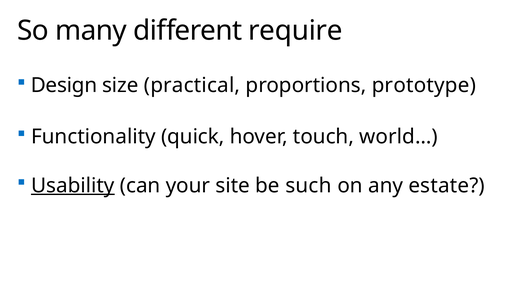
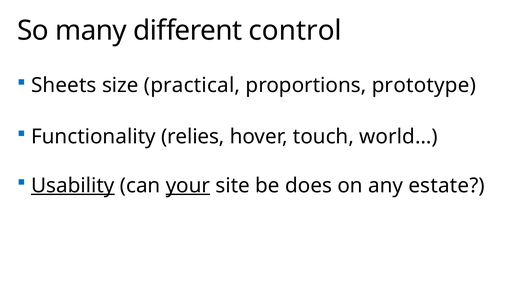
require: require -> control (295, 31)
Design: Design -> Sheets (64, 85)
quick: quick -> relies (193, 137)
your underline: none -> present (188, 186)
such: such -> does (309, 186)
